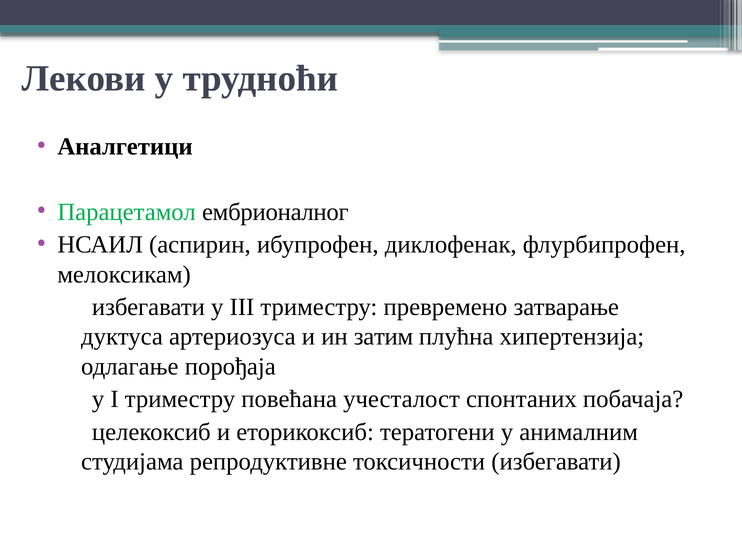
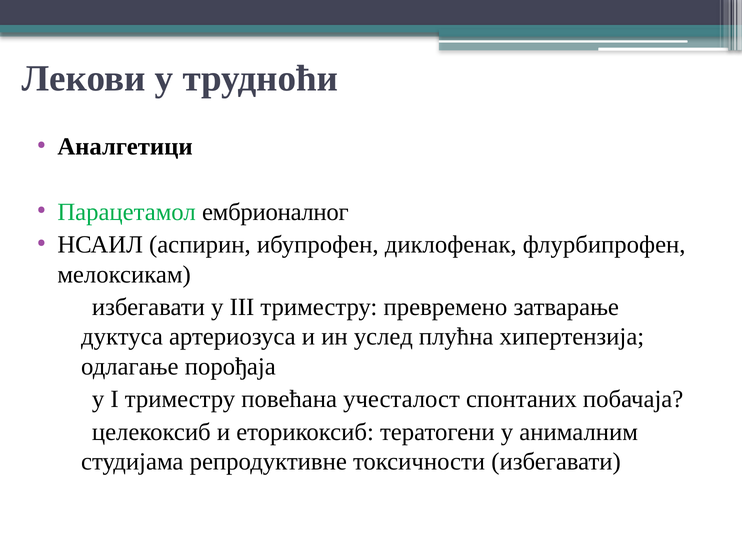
затим: затим -> услед (383, 337)
